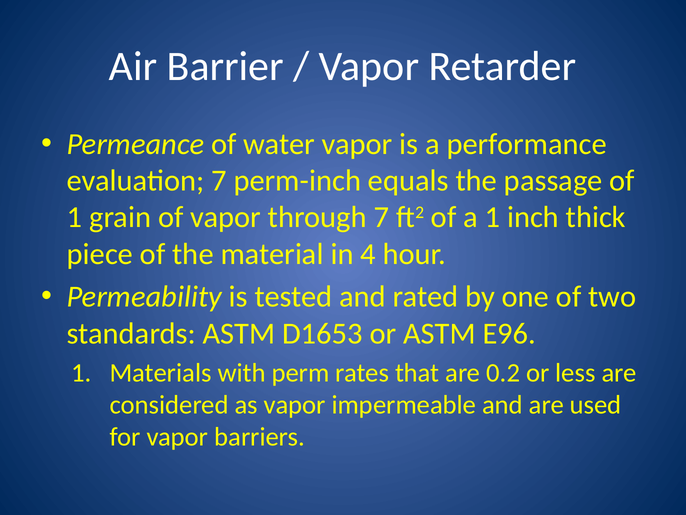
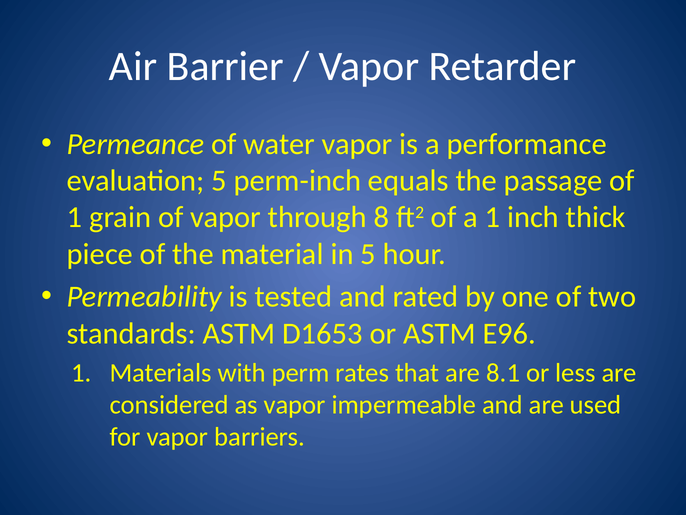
evaluation 7: 7 -> 5 (219, 181)
through 7: 7 -> 8 (381, 217)
in 4: 4 -> 5 (368, 254)
0.2: 0.2 -> 8.1 (503, 372)
